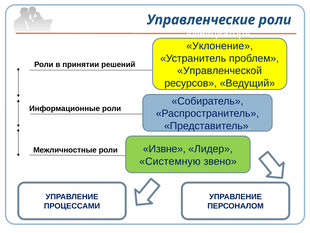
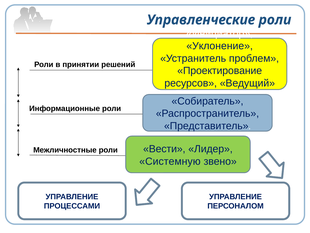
Управленческой: Управленческой -> Проектирование (220, 71)
Извне: Извне -> Вести (164, 149)
